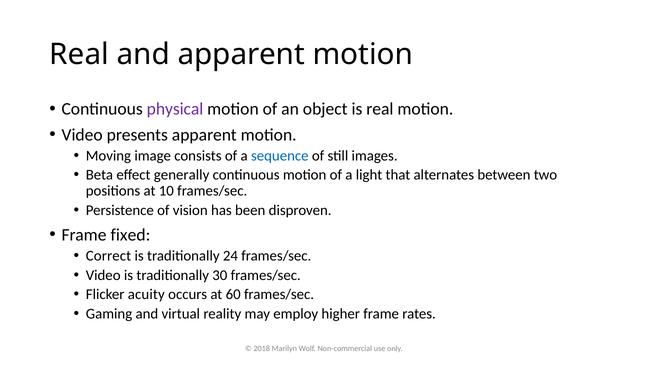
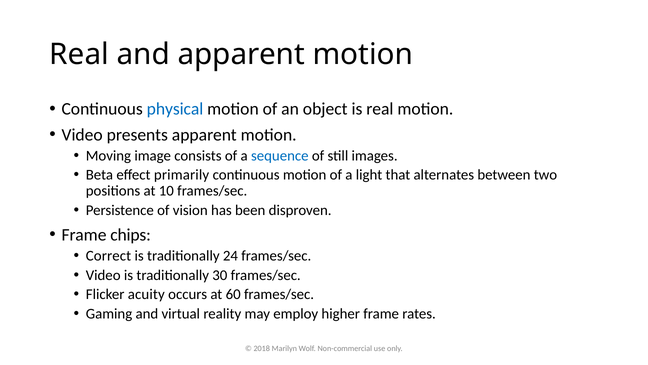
physical colour: purple -> blue (175, 109)
generally: generally -> primarily (182, 175)
fixed: fixed -> chips (131, 234)
